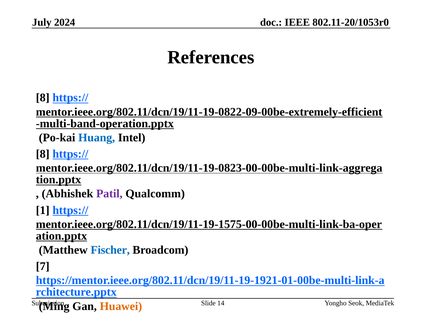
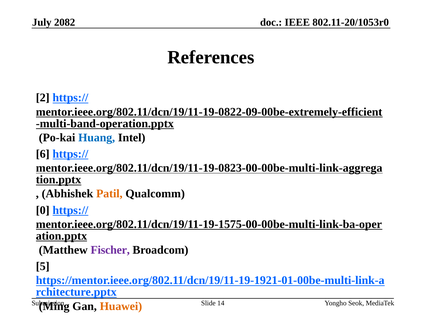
2024: 2024 -> 2082 (65, 23)
8: 8 -> 2 (43, 98)
8: 8 -> 6 (43, 154)
Patil colour: purple -> orange (109, 194)
1: 1 -> 0 (43, 210)
Fischer colour: blue -> purple (110, 250)
7: 7 -> 5 (43, 267)
